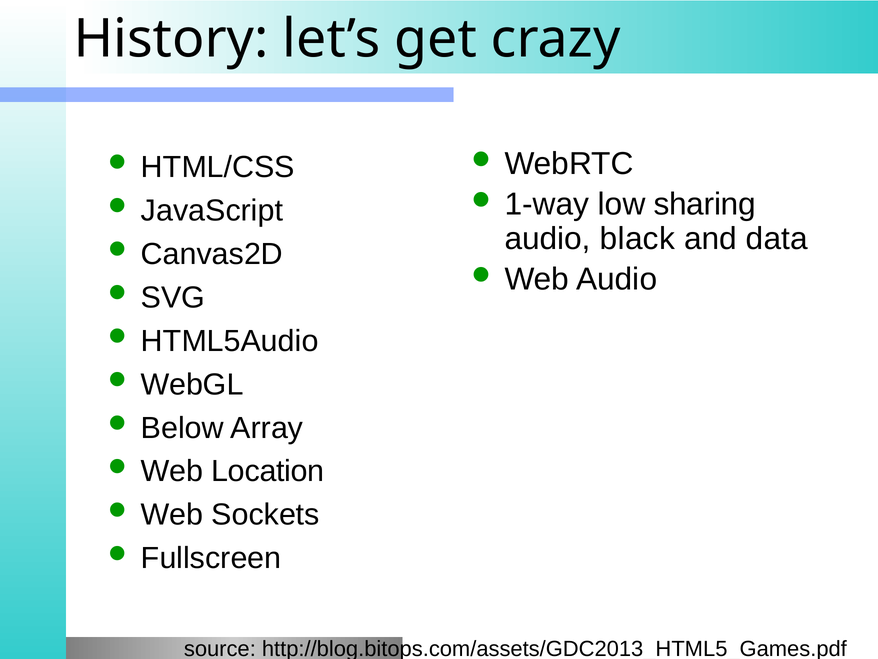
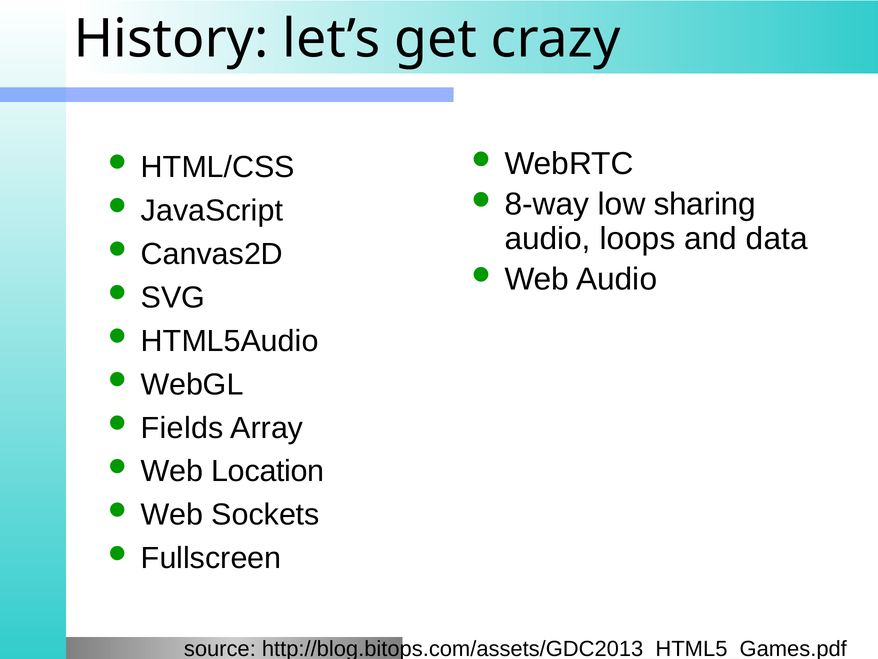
1-way: 1-way -> 8-way (547, 204)
black: black -> loops (638, 239)
Below: Below -> Fields (182, 428)
